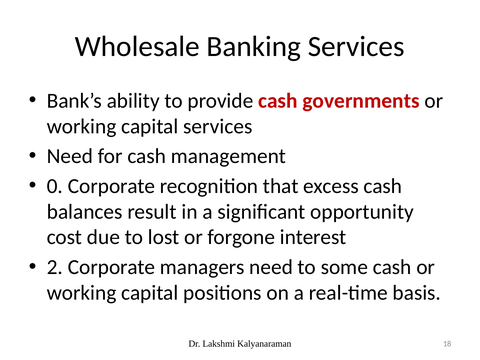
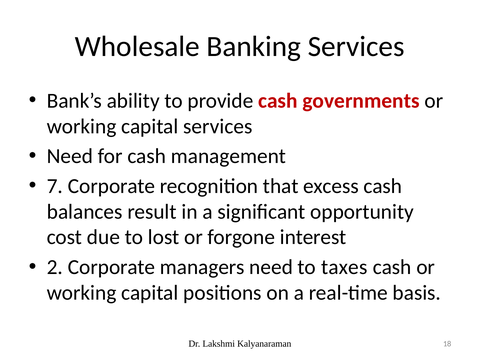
0: 0 -> 7 (55, 186)
some: some -> taxes (344, 267)
